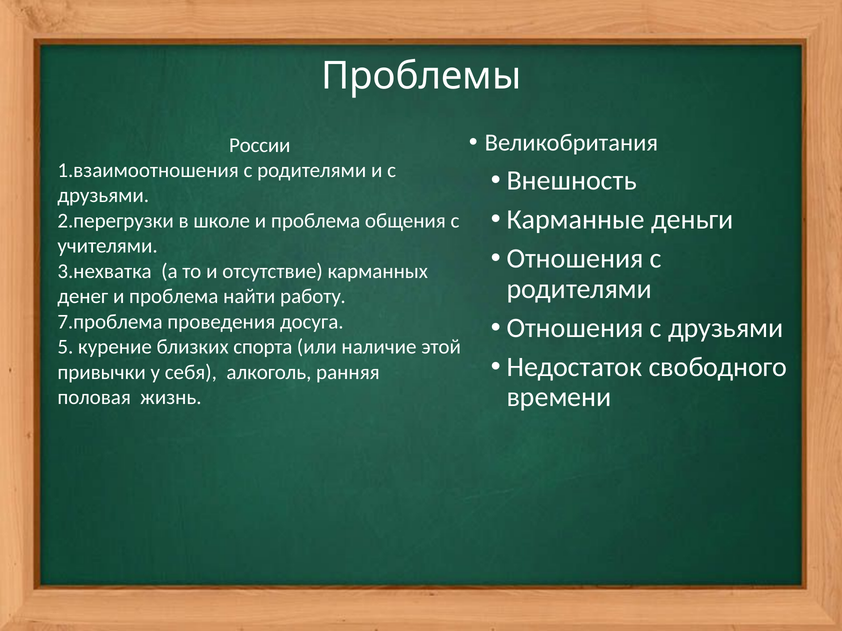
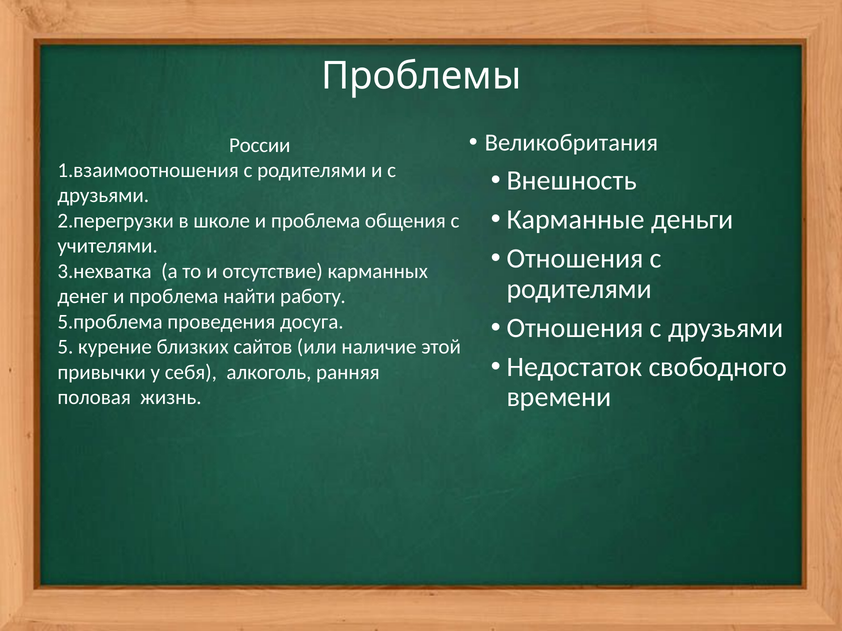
7.проблема: 7.проблема -> 5.проблема (110, 322)
спорта: спорта -> сайтов (263, 347)
